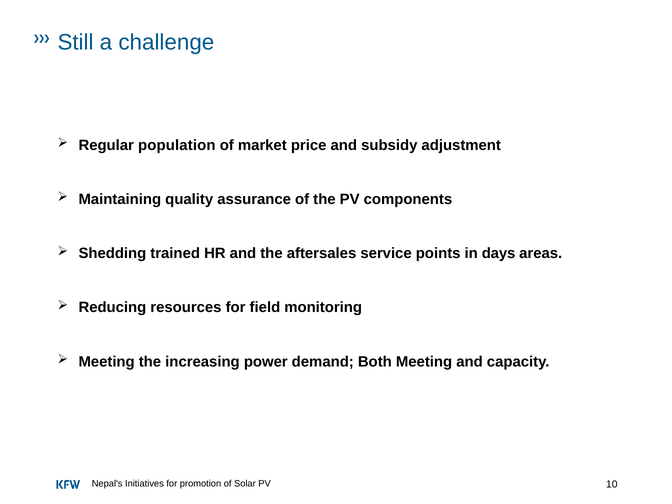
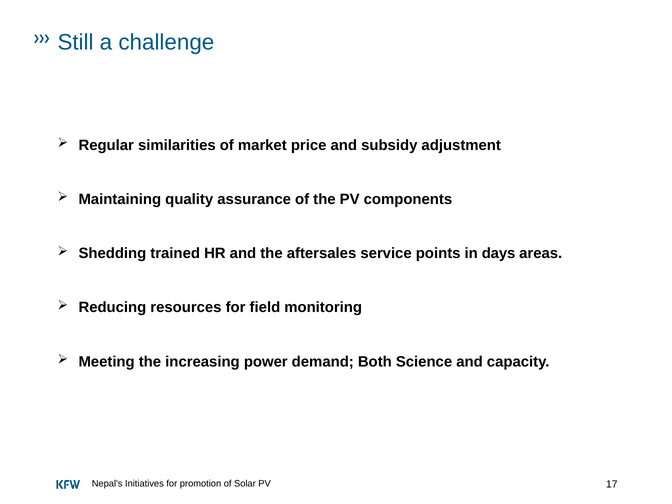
population: population -> similarities (177, 145)
Both Meeting: Meeting -> Science (424, 362)
10: 10 -> 17 (612, 485)
